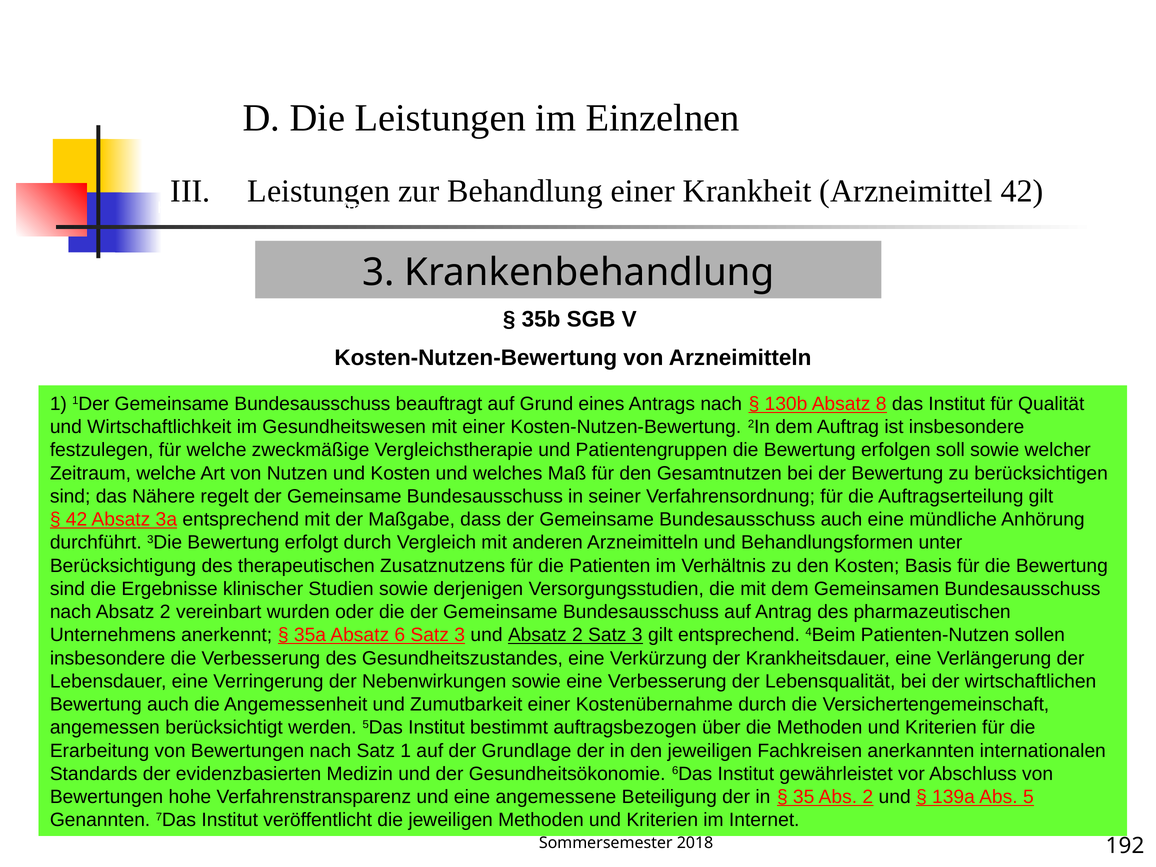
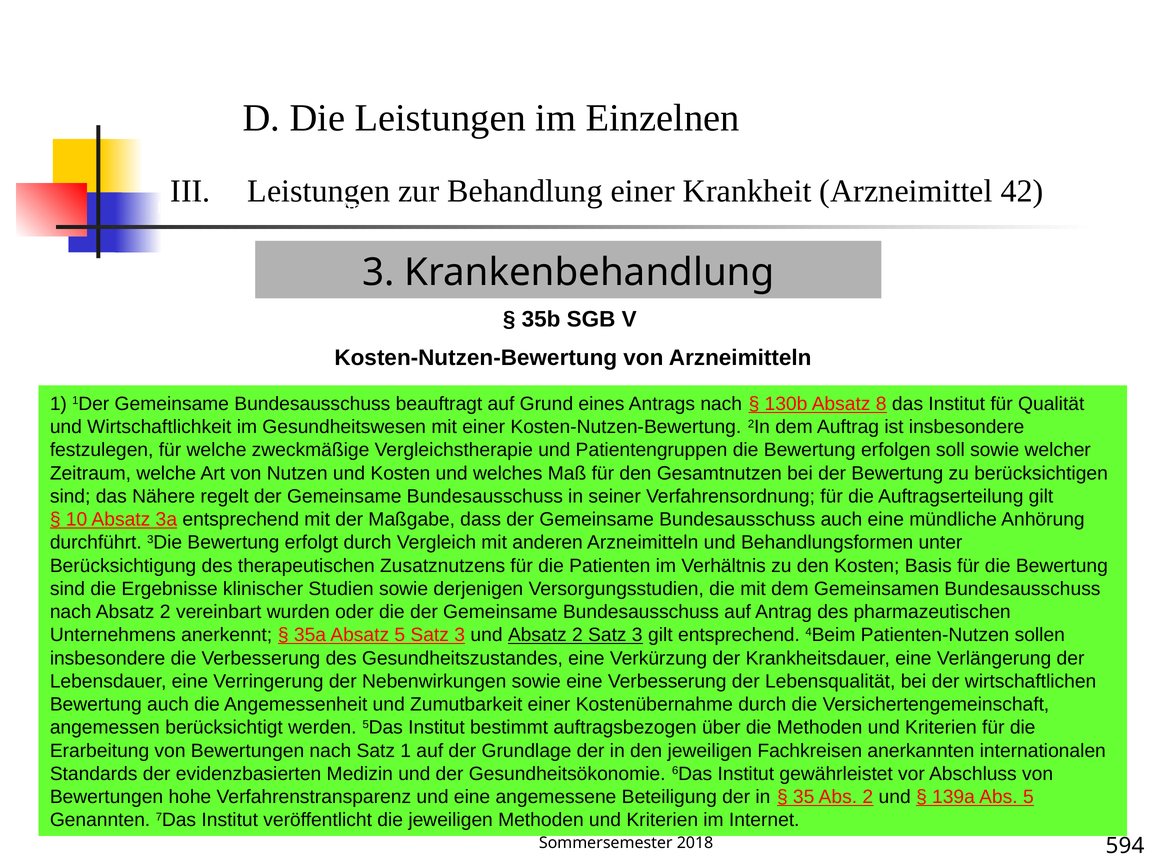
42: 42 -> 10 (77, 519)
Absatz 6: 6 -> 5 (400, 635)
192: 192 -> 594 (1125, 846)
